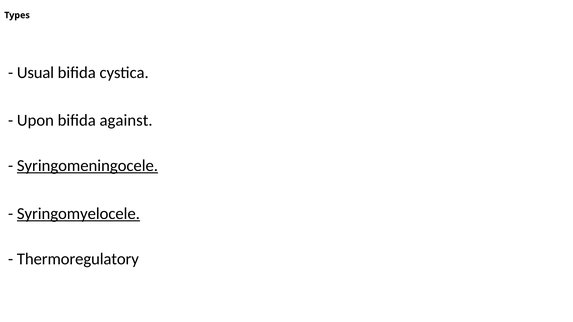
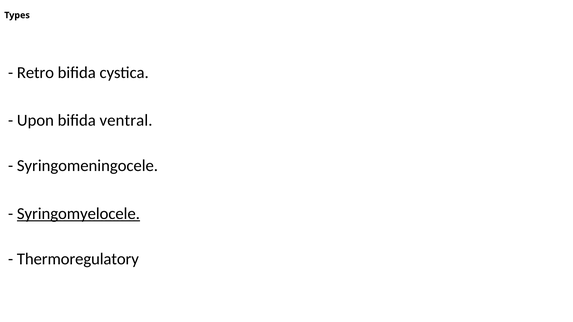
Usual: Usual -> Retro (35, 73)
against: against -> ventral (126, 121)
Syringomeningocele underline: present -> none (87, 166)
